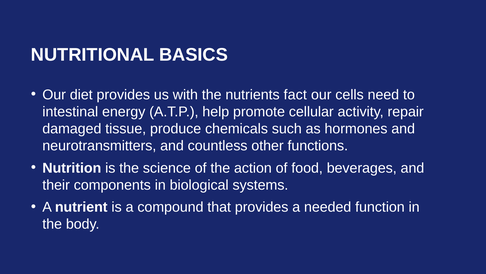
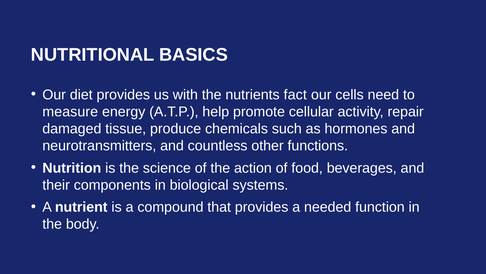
intestinal: intestinal -> measure (70, 111)
